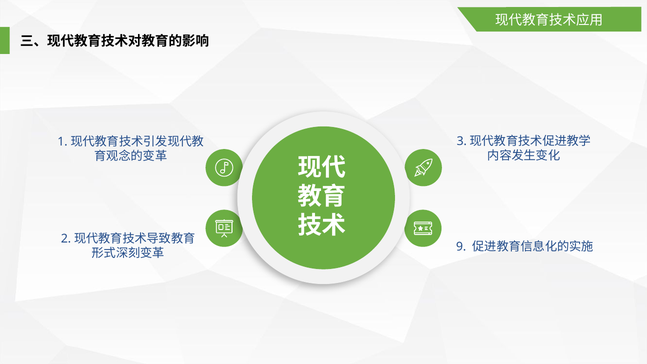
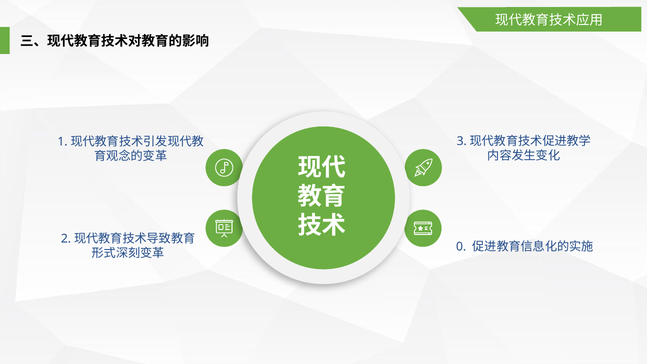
9: 9 -> 0 (461, 246)
